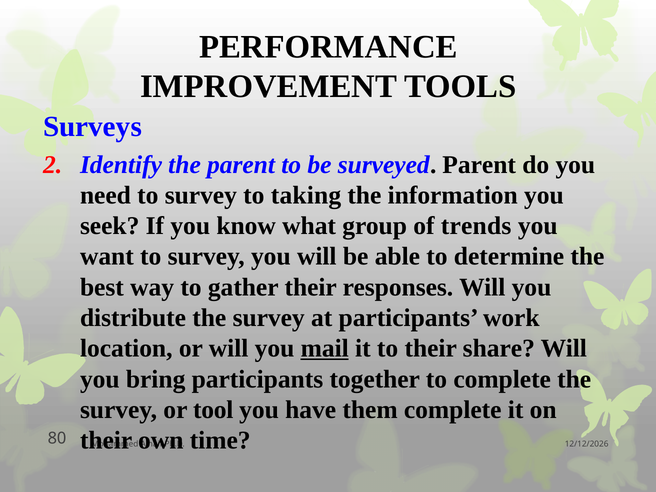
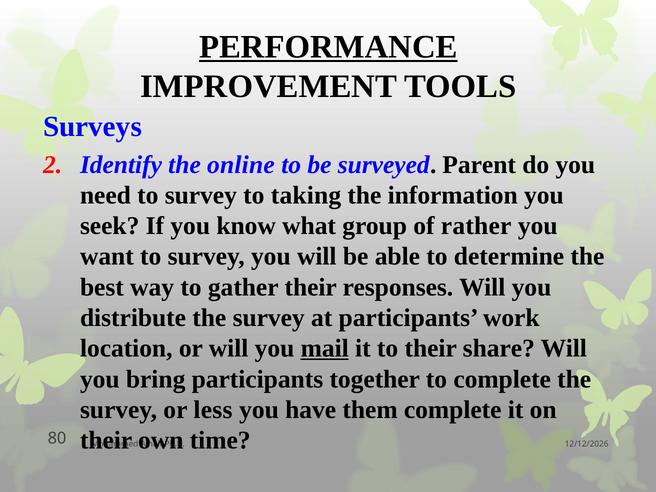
PERFORMANCE underline: none -> present (328, 47)
the parent: parent -> online (241, 165)
trends: trends -> rather (476, 226)
tool: tool -> less (213, 410)
